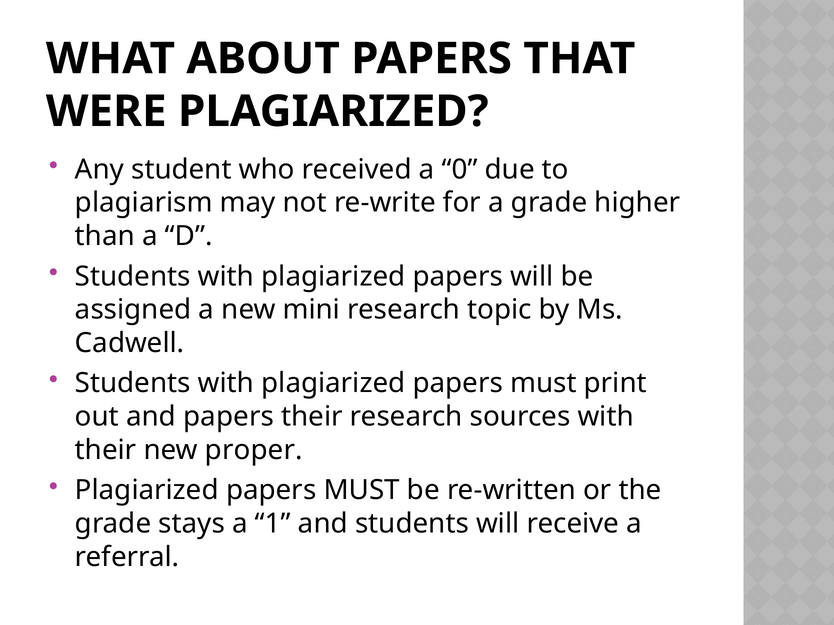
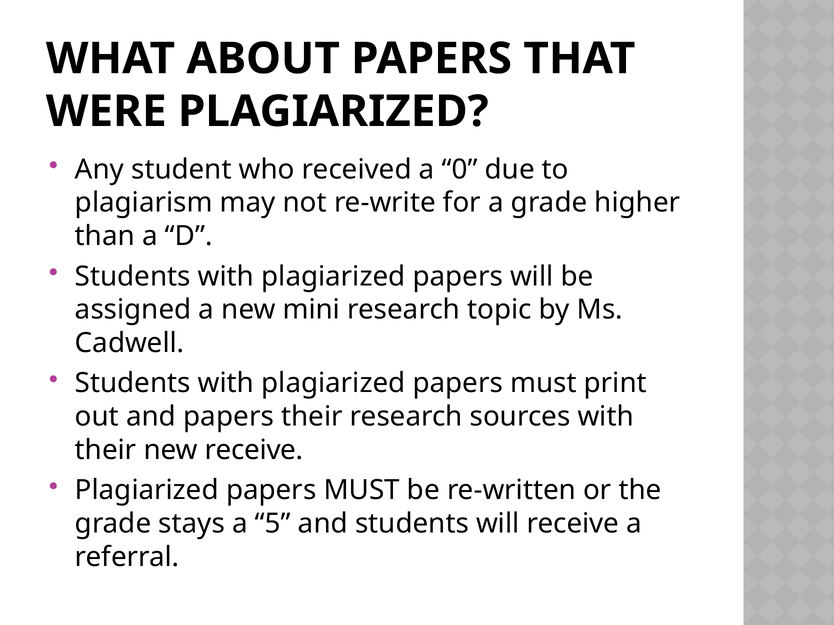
new proper: proper -> receive (254, 450)
1: 1 -> 5 (273, 524)
